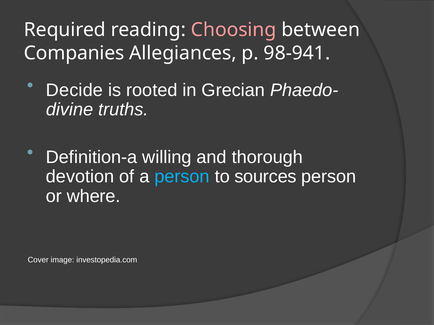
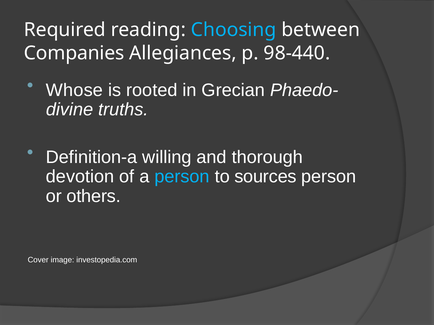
Choosing colour: pink -> light blue (234, 30)
98-941: 98-941 -> 98-440 (297, 53)
Decide: Decide -> Whose (74, 90)
where: where -> others (94, 197)
